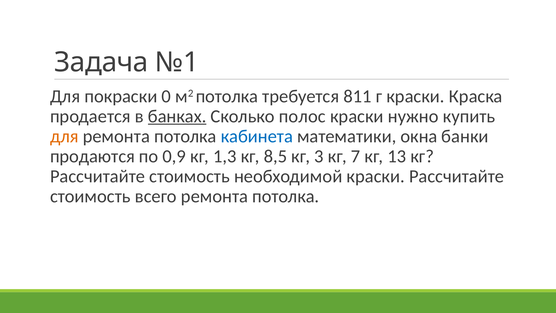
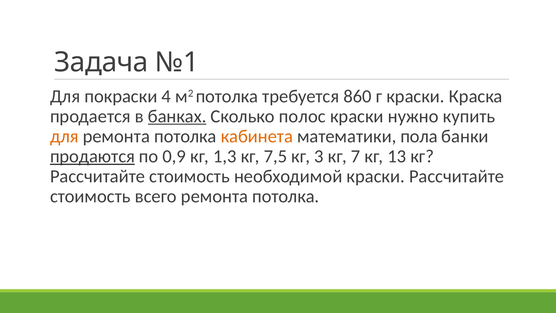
0: 0 -> 4 (166, 96)
811: 811 -> 860 (357, 96)
кабинета colour: blue -> orange (257, 136)
окна: окна -> пола (419, 136)
продаются underline: none -> present (92, 156)
8,5: 8,5 -> 7,5 (275, 156)
